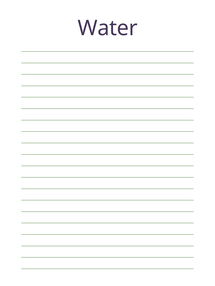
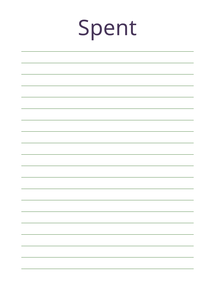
Water: Water -> Spent (107, 28)
